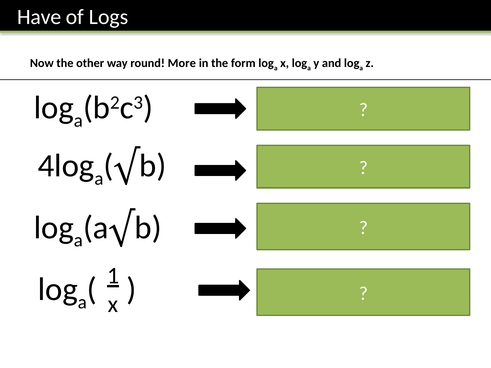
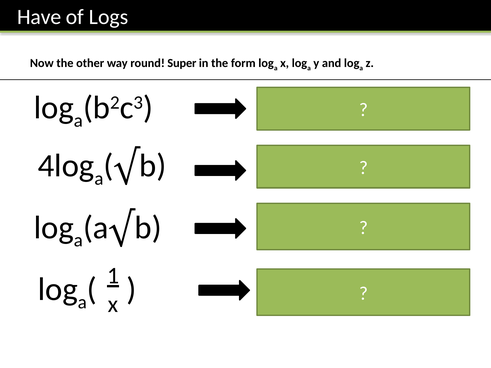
More: More -> Super (182, 63)
